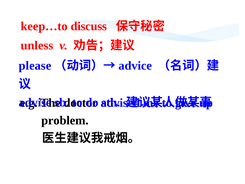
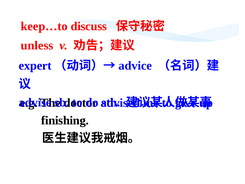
please: please -> expert (35, 65)
problem: problem -> finishing (65, 120)
